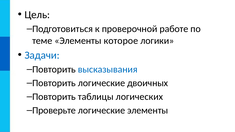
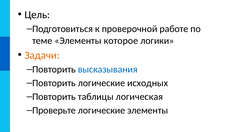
Задачи colour: blue -> orange (42, 55)
двоичных: двоичных -> исходных (148, 83)
логических: логических -> логическая (139, 97)
